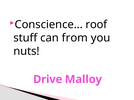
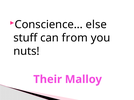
roof: roof -> else (96, 25)
Drive: Drive -> Their (48, 80)
